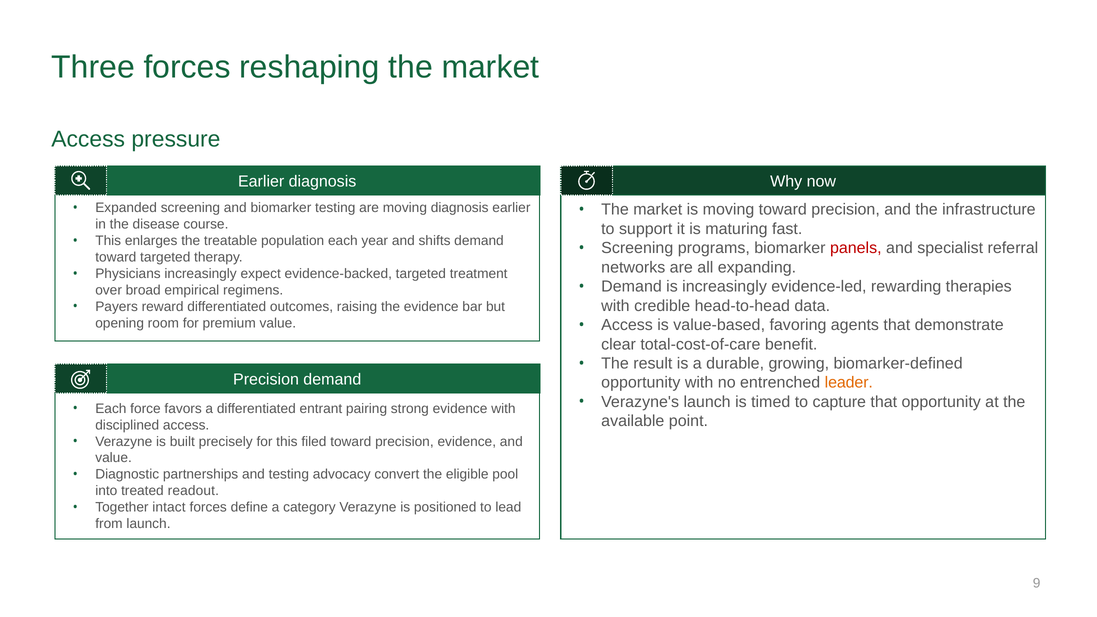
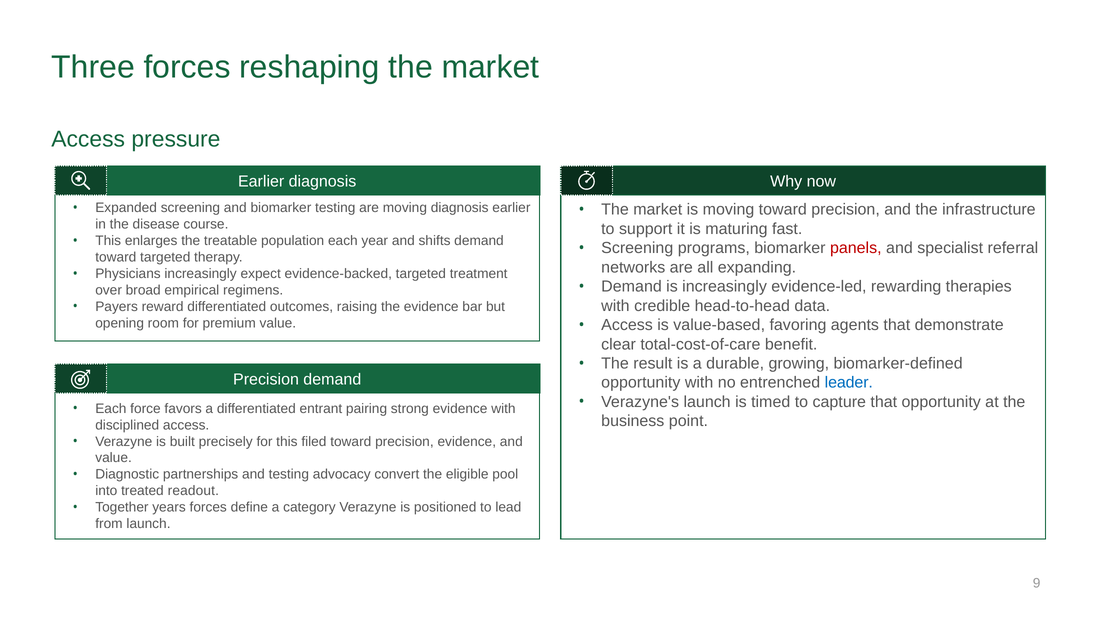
leader colour: orange -> blue (849, 383)
available: available -> business (633, 421)
intact: intact -> years (169, 507)
